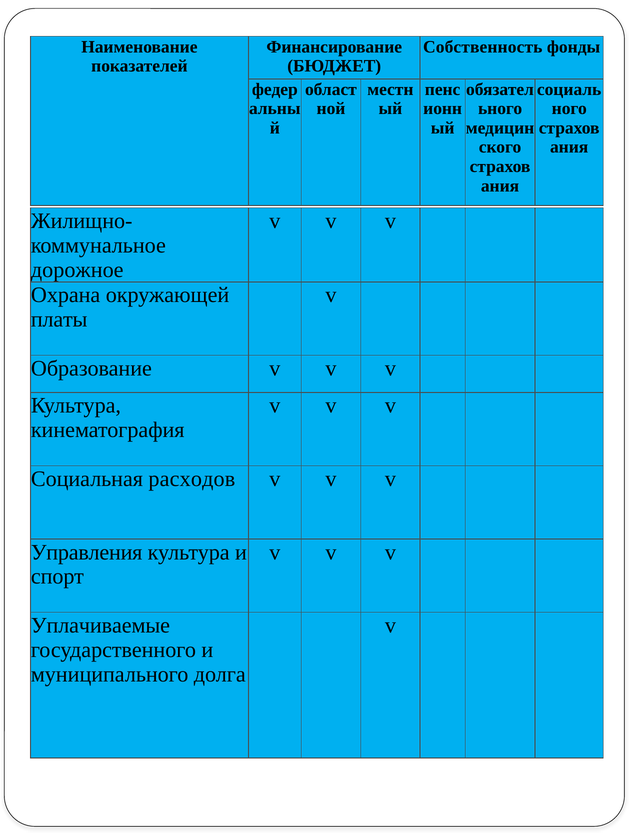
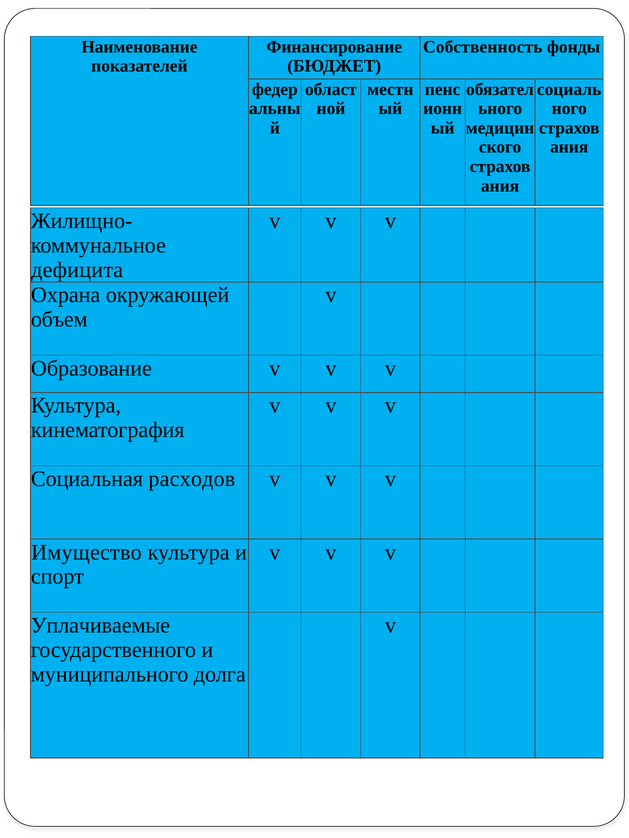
дорожное: дорожное -> дефицита (77, 270)
платы: платы -> объем (59, 320)
Управления: Управления -> Имущество (86, 553)
